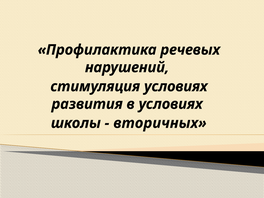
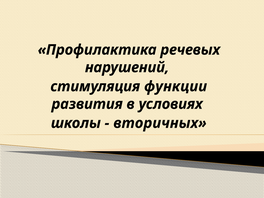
стимуляция условиях: условиях -> функции (176, 86)
